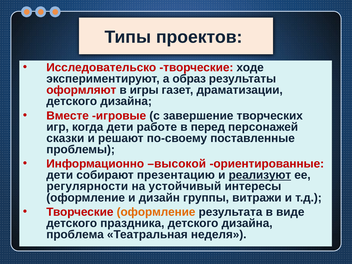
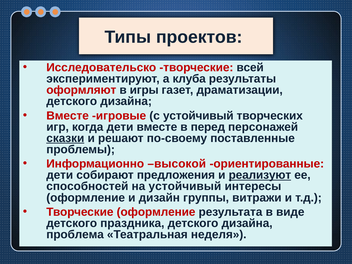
ходе: ходе -> всей (250, 67)
образ: образ -> клуба (189, 79)
с завершение: завершение -> устойчивый (198, 116)
дети работе: работе -> вместе (157, 127)
сказки underline: none -> present (65, 138)
презентацию: презентацию -> предложения (176, 175)
регулярности: регулярности -> способностей (87, 186)
оформление colour: orange -> red (156, 212)
